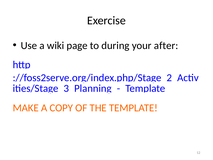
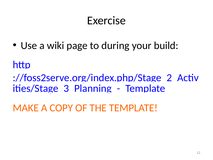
after: after -> build (166, 45)
